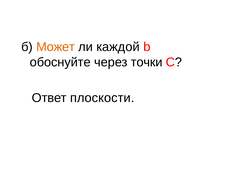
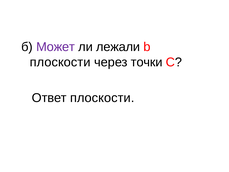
Может colour: orange -> purple (56, 47)
каждой: каждой -> лежали (118, 47)
обоснуйте: обоснуйте -> плоскости (60, 62)
